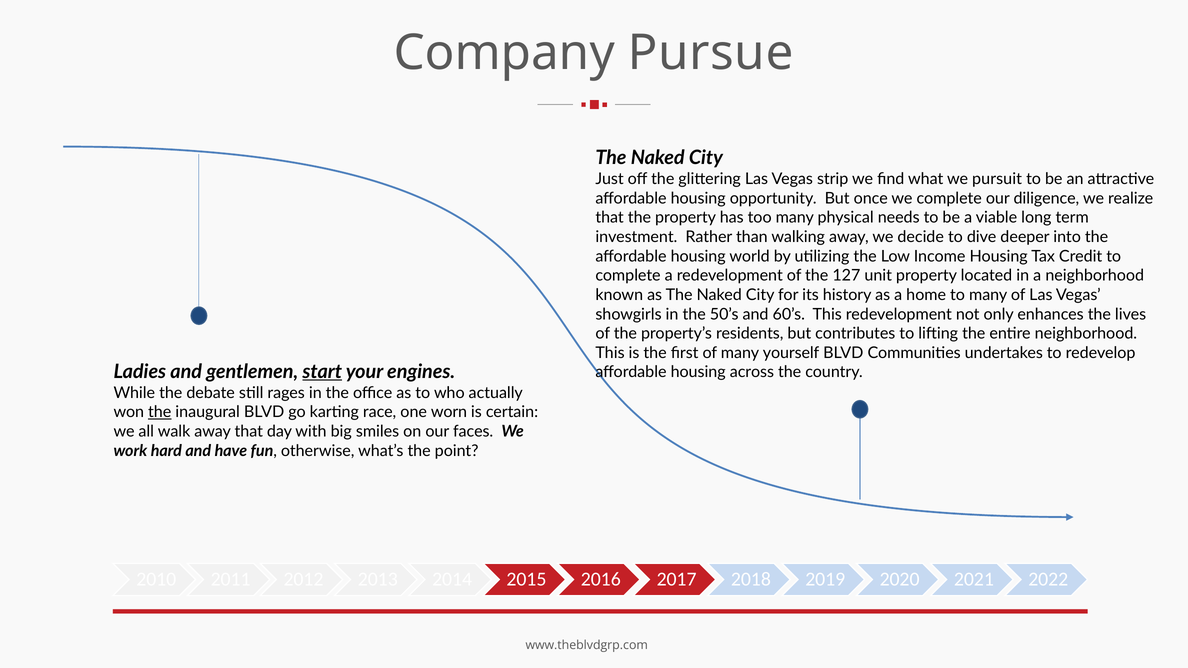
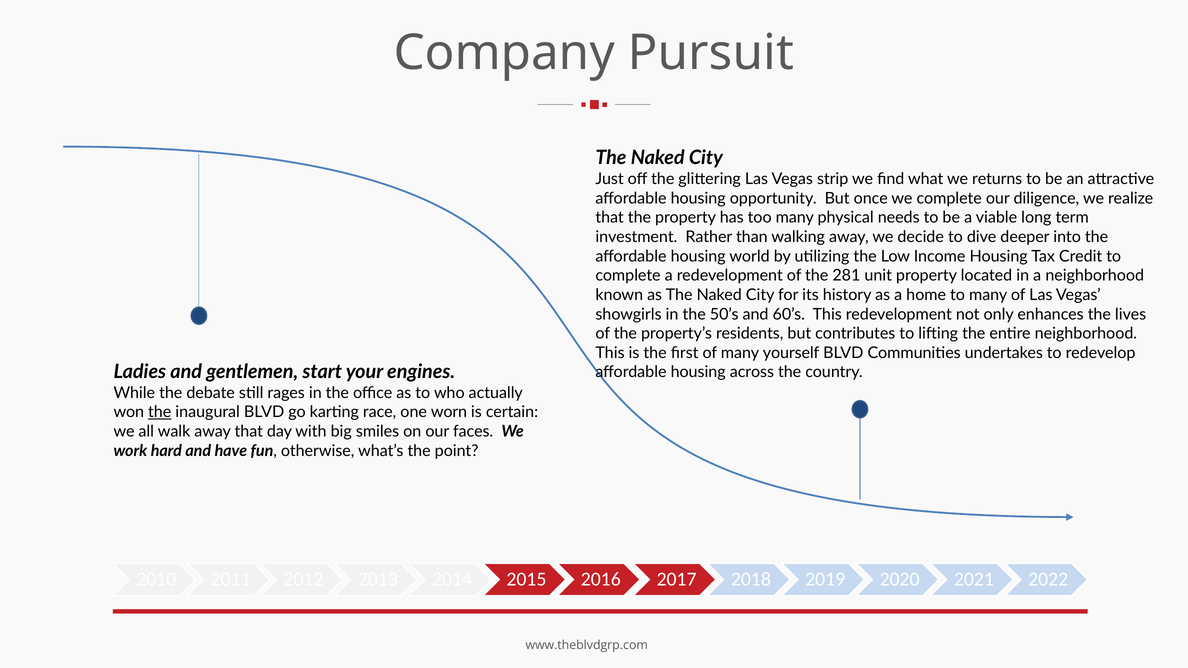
Pursue: Pursue -> Pursuit (711, 53)
pursuit: pursuit -> returns (997, 179)
127: 127 -> 281 (846, 276)
start underline: present -> none (322, 372)
